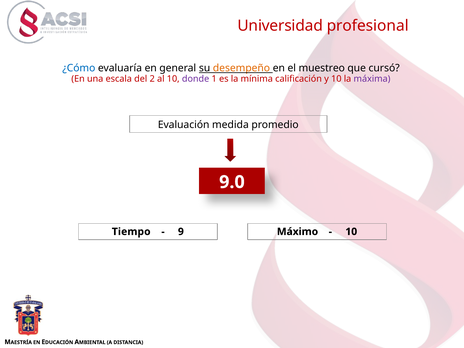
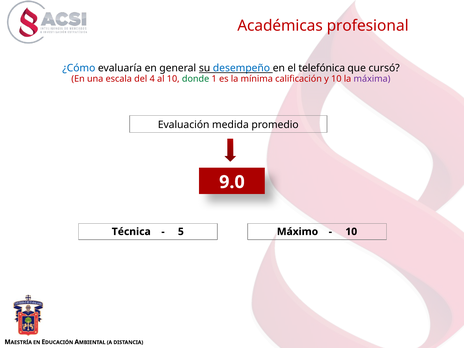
Universidad: Universidad -> Académicas (280, 26)
desempeño colour: orange -> blue (241, 68)
muestreo: muestreo -> telefónica (322, 68)
2: 2 -> 4 (152, 79)
donde colour: purple -> green (196, 79)
Tiempo: Tiempo -> Técnica (131, 232)
9: 9 -> 5 (181, 232)
